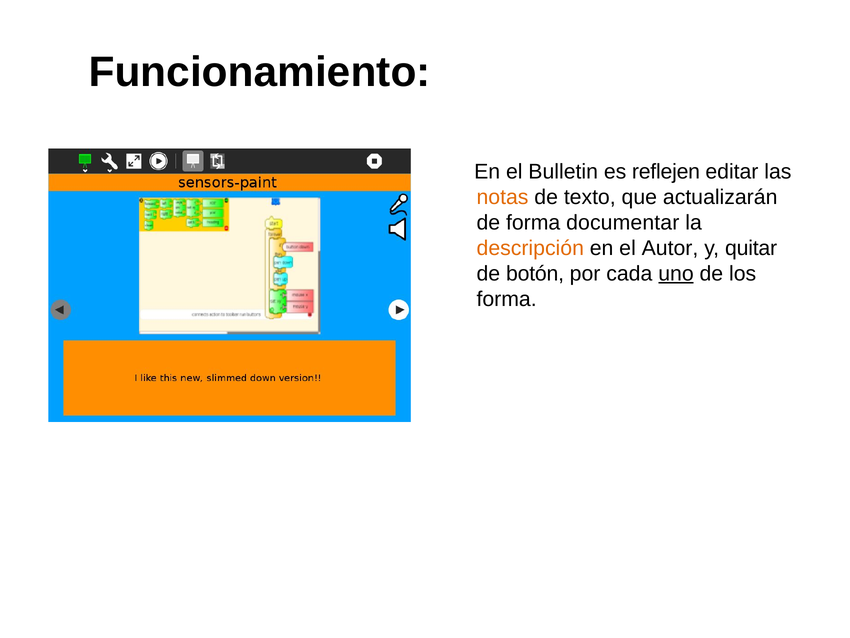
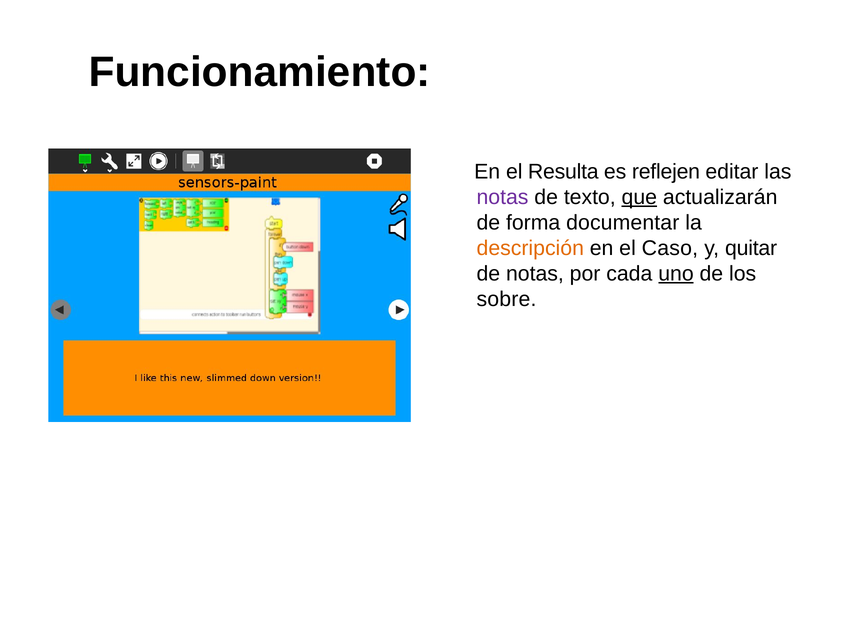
Bulletin: Bulletin -> Resulta (563, 171)
notas colour: orange -> purple (502, 197)
que underline: none -> present (639, 197)
Autor: Autor -> Caso (670, 248)
de botón: botón -> notas (535, 273)
forma: forma -> sobre (507, 299)
